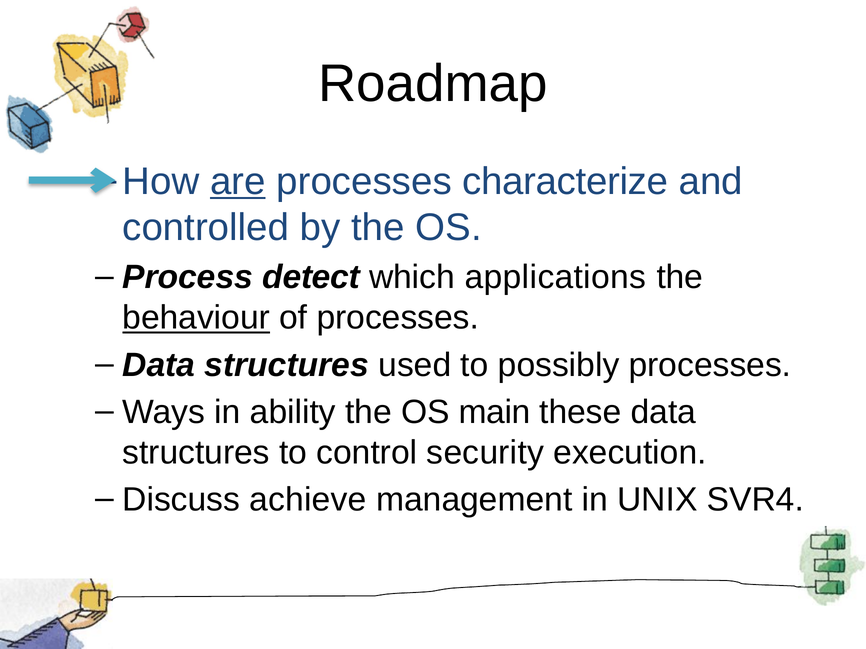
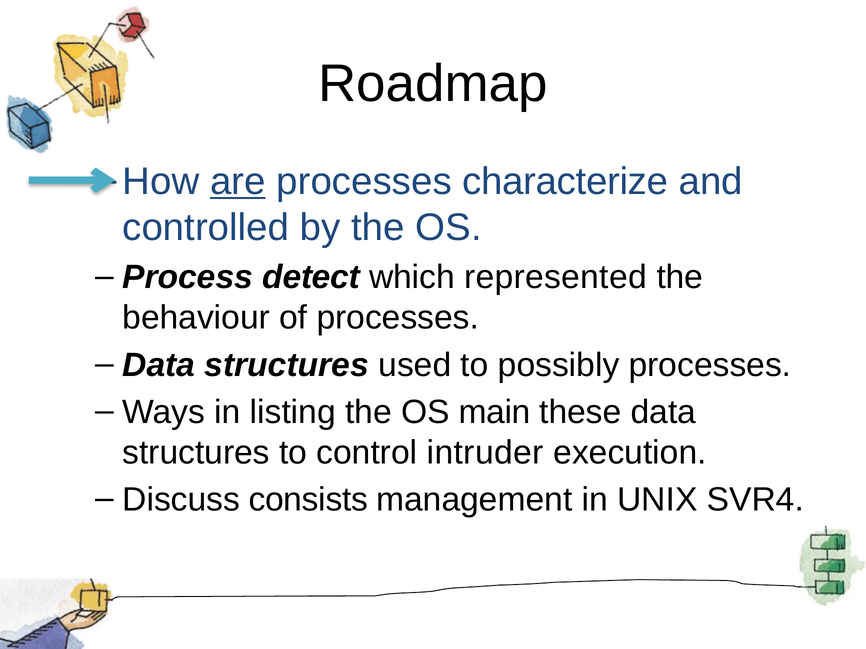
applications: applications -> represented (556, 278)
behaviour underline: present -> none (196, 318)
ability: ability -> listing (293, 412)
security: security -> intruder (485, 453)
achieve: achieve -> consists (308, 500)
